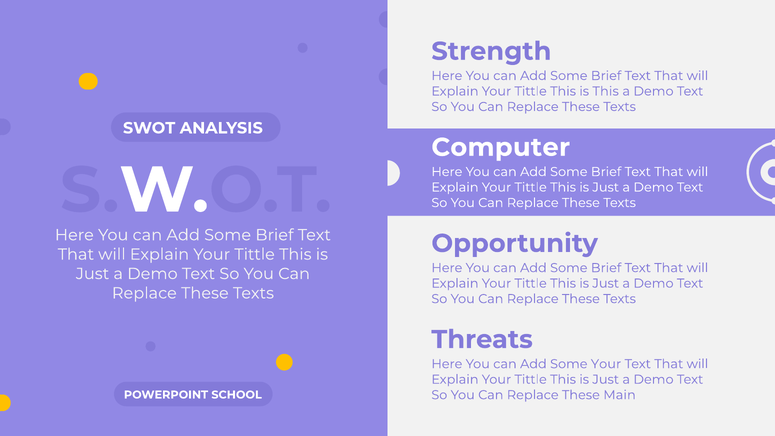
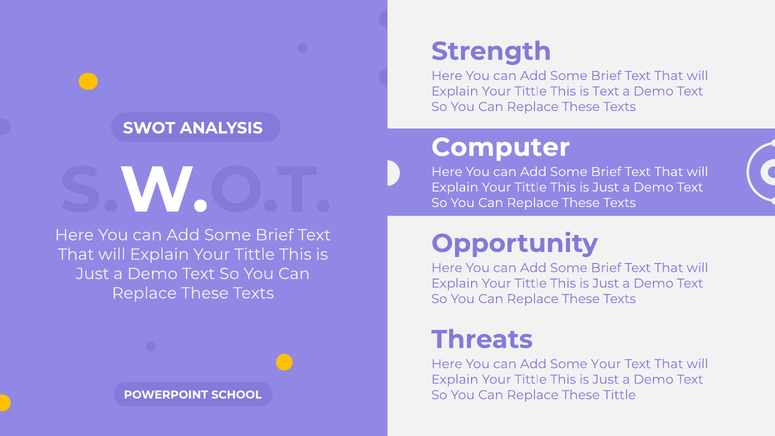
is This: This -> Text (606, 91)
These Main: Main -> Tittle (620, 395)
